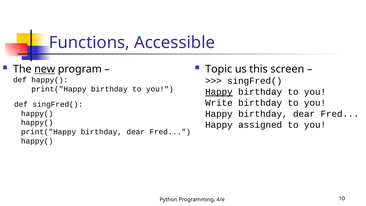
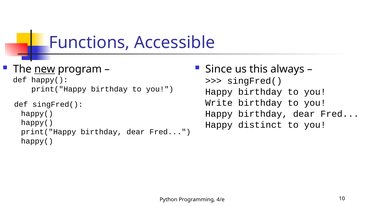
Topic: Topic -> Since (219, 69)
screen: screen -> always (287, 69)
Happy underline: present -> none (219, 92)
assigned: assigned -> distinct (260, 125)
